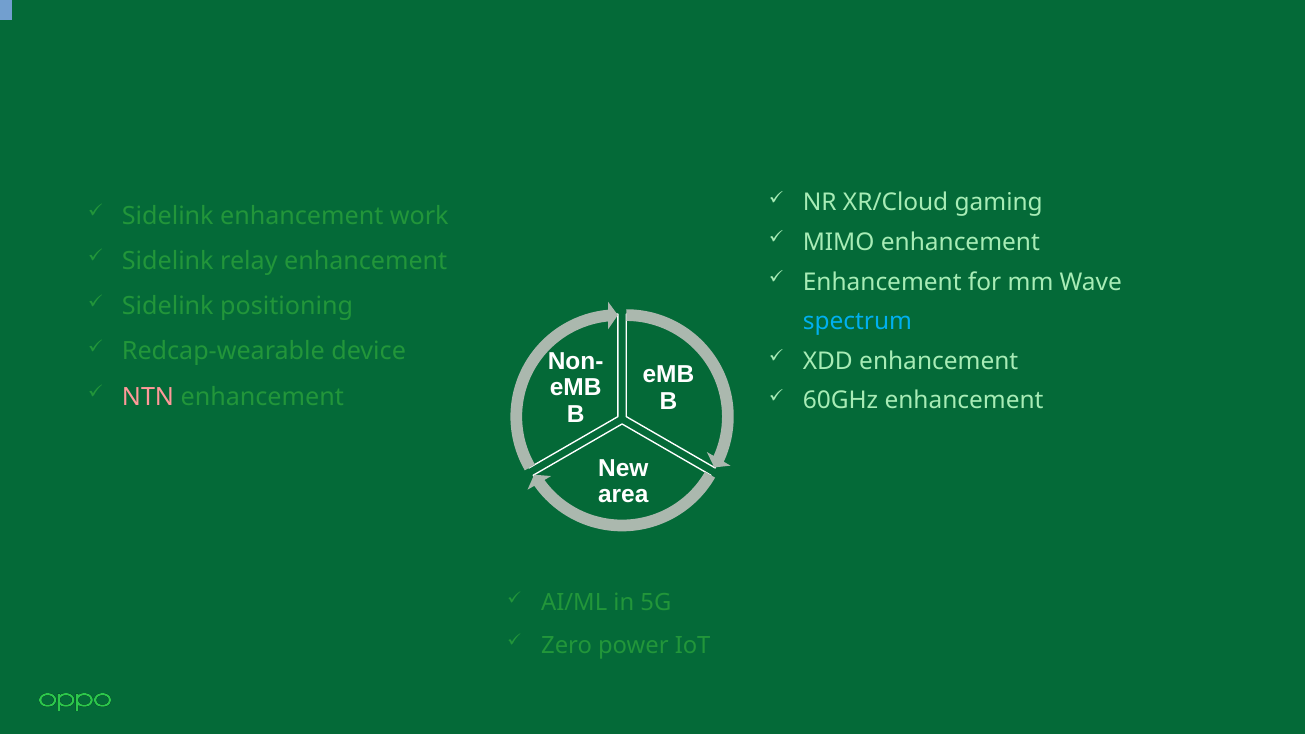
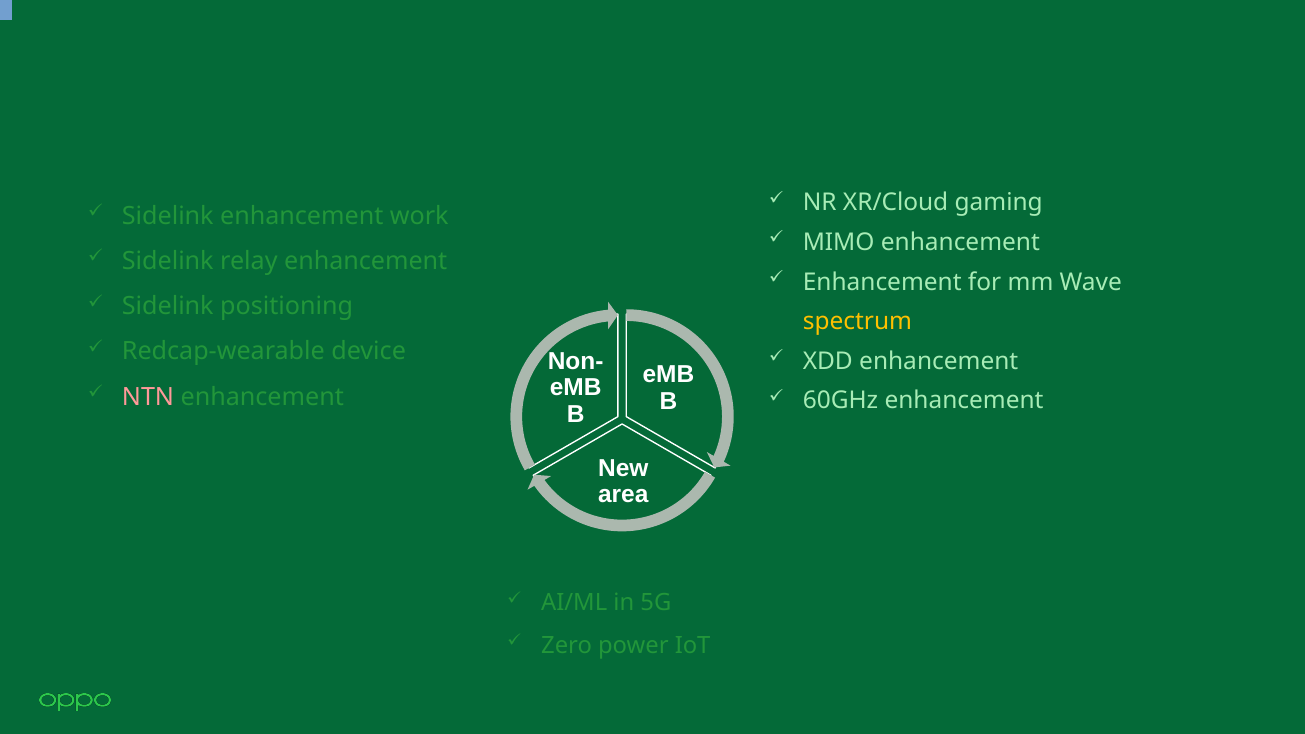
spectrum colour: light blue -> yellow (857, 322)
